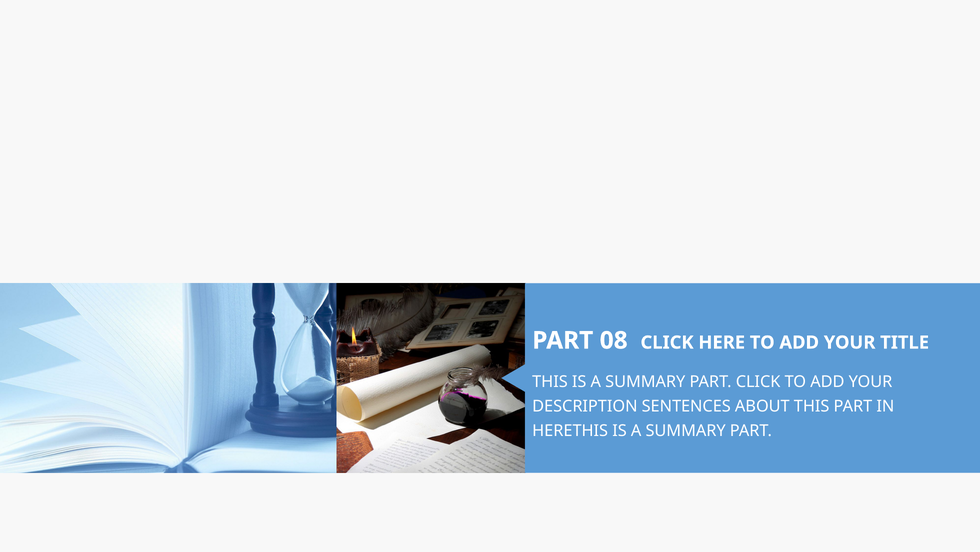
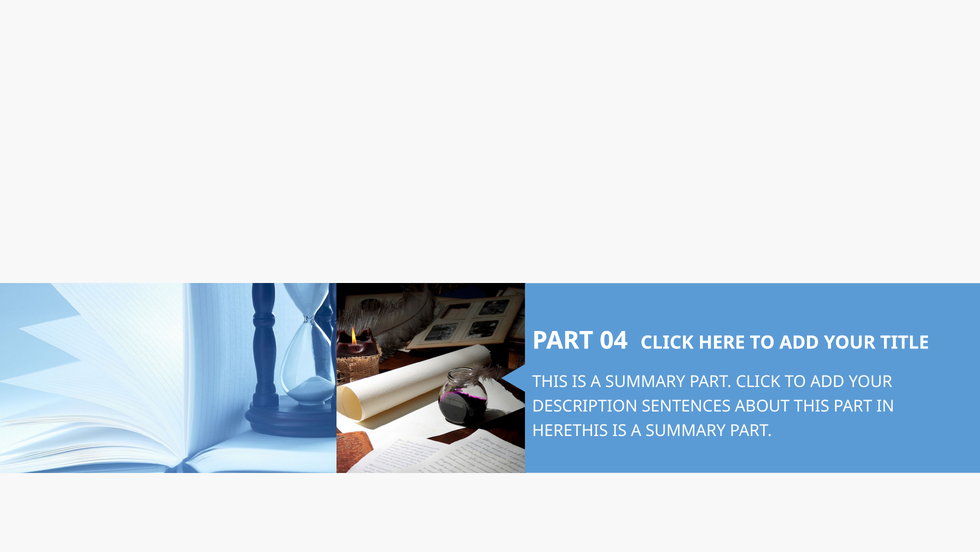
08: 08 -> 04 (614, 340)
